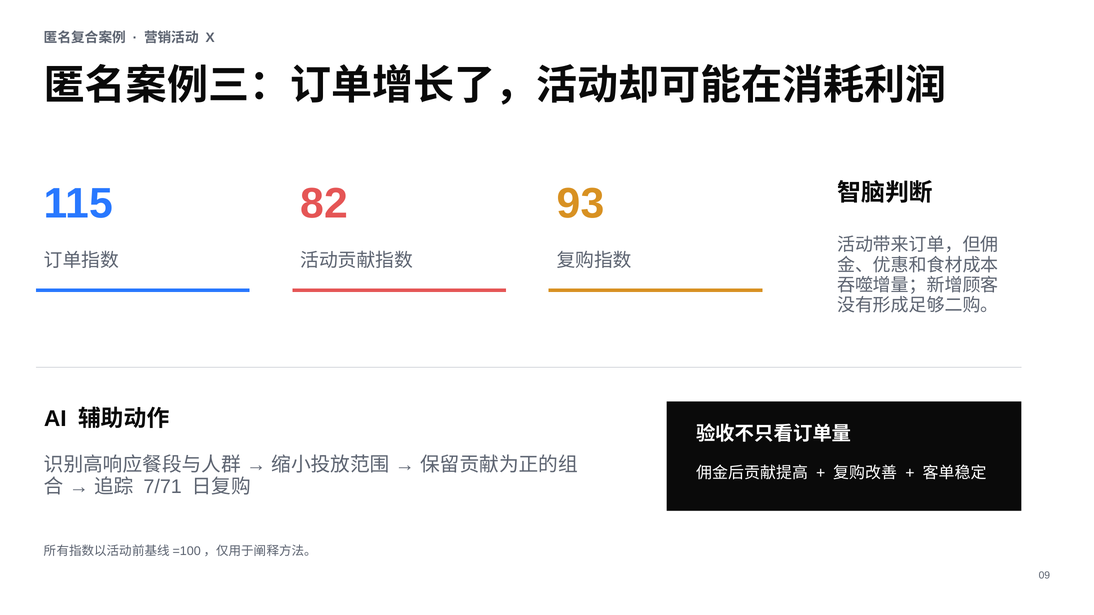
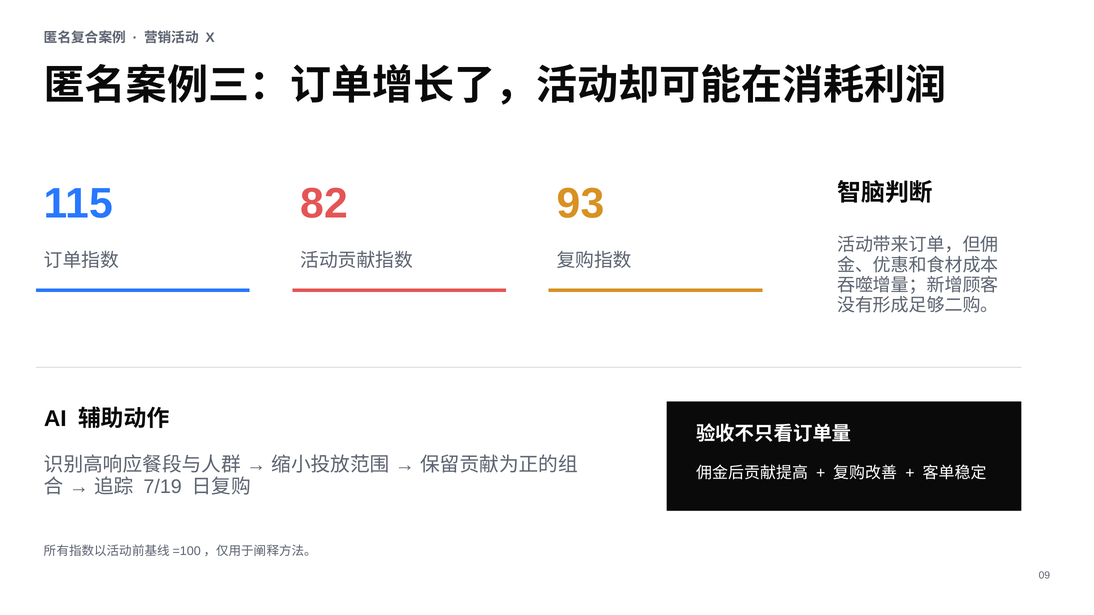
7/71: 7/71 -> 7/19 (163, 487)
